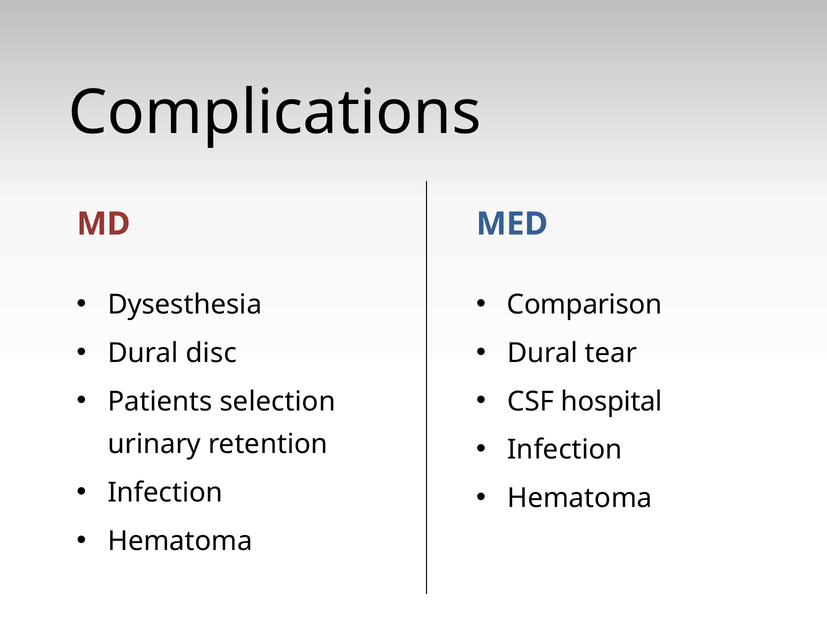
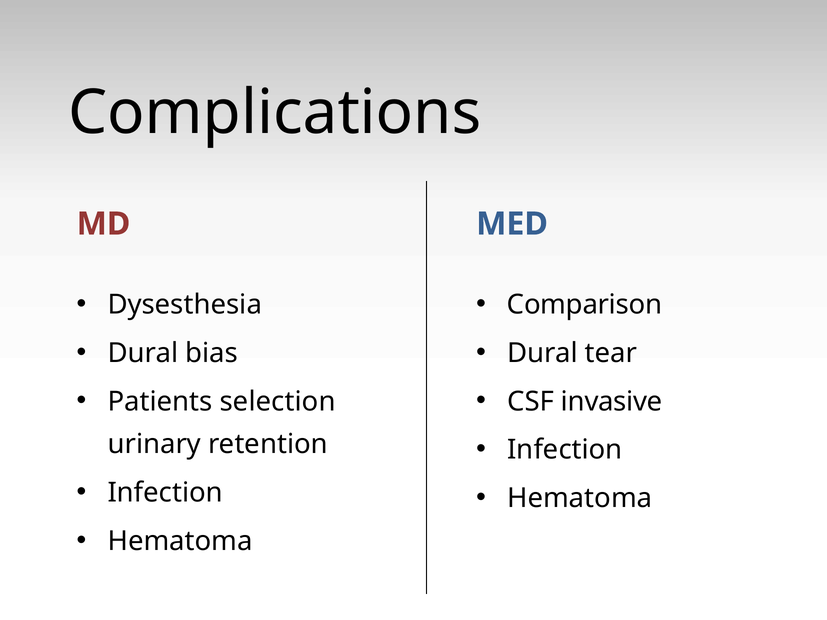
disc: disc -> bias (212, 353)
hospital: hospital -> invasive (612, 402)
